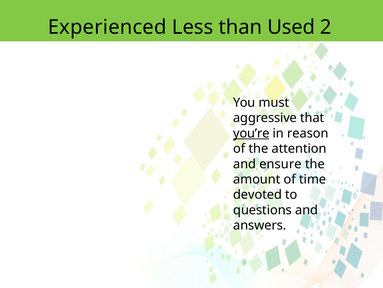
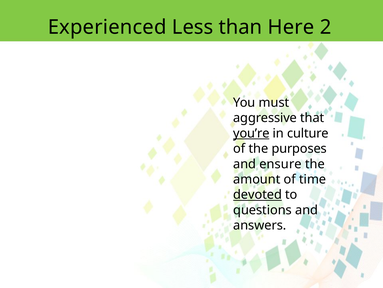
Used: Used -> Here (291, 27)
reason: reason -> culture (308, 133)
attention: attention -> purposes (299, 148)
devoted underline: none -> present (258, 194)
